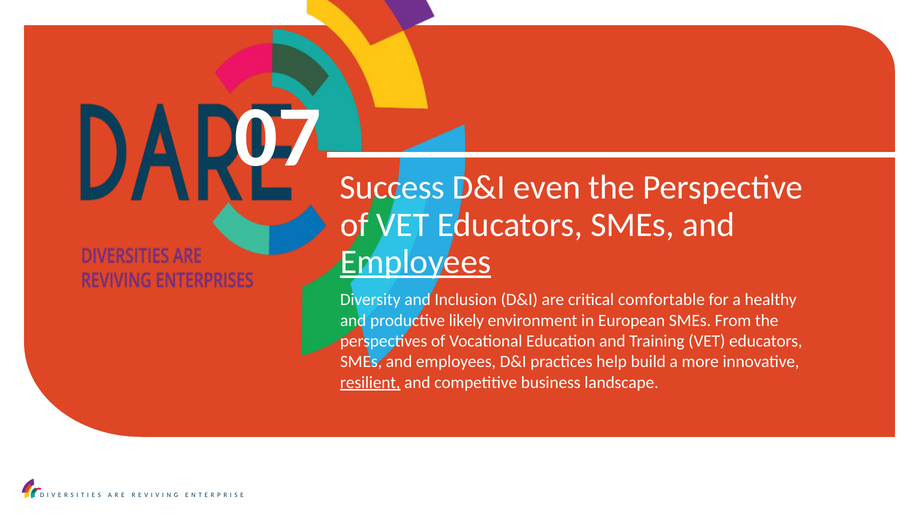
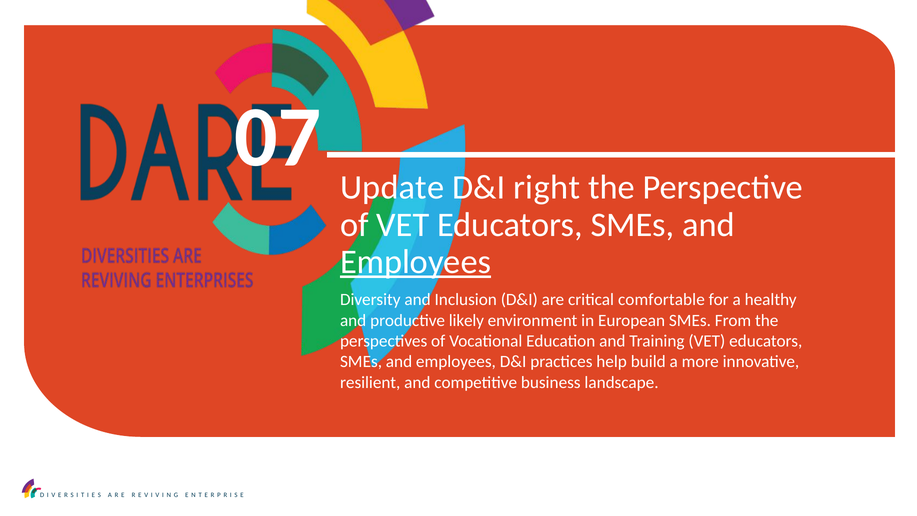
Success: Success -> Update (392, 188)
even: even -> right (547, 188)
resilient underline: present -> none (370, 382)
